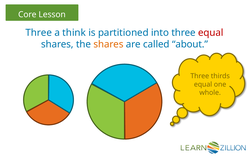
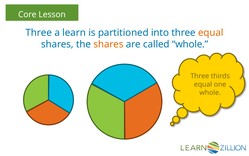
think: think -> learn (74, 33)
equal colour: red -> orange (211, 33)
called about: about -> whole (190, 44)
